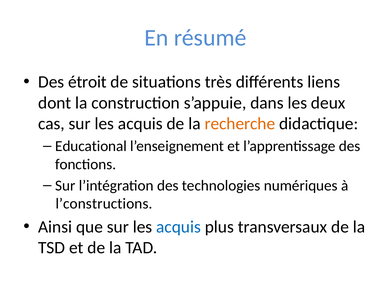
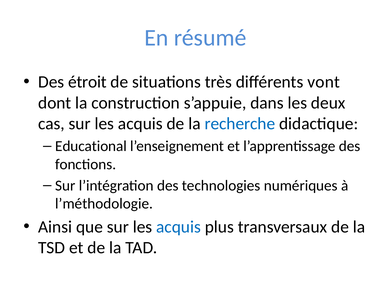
liens: liens -> vont (324, 82)
recherche colour: orange -> blue (240, 124)
l’constructions: l’constructions -> l’méthodologie (104, 204)
